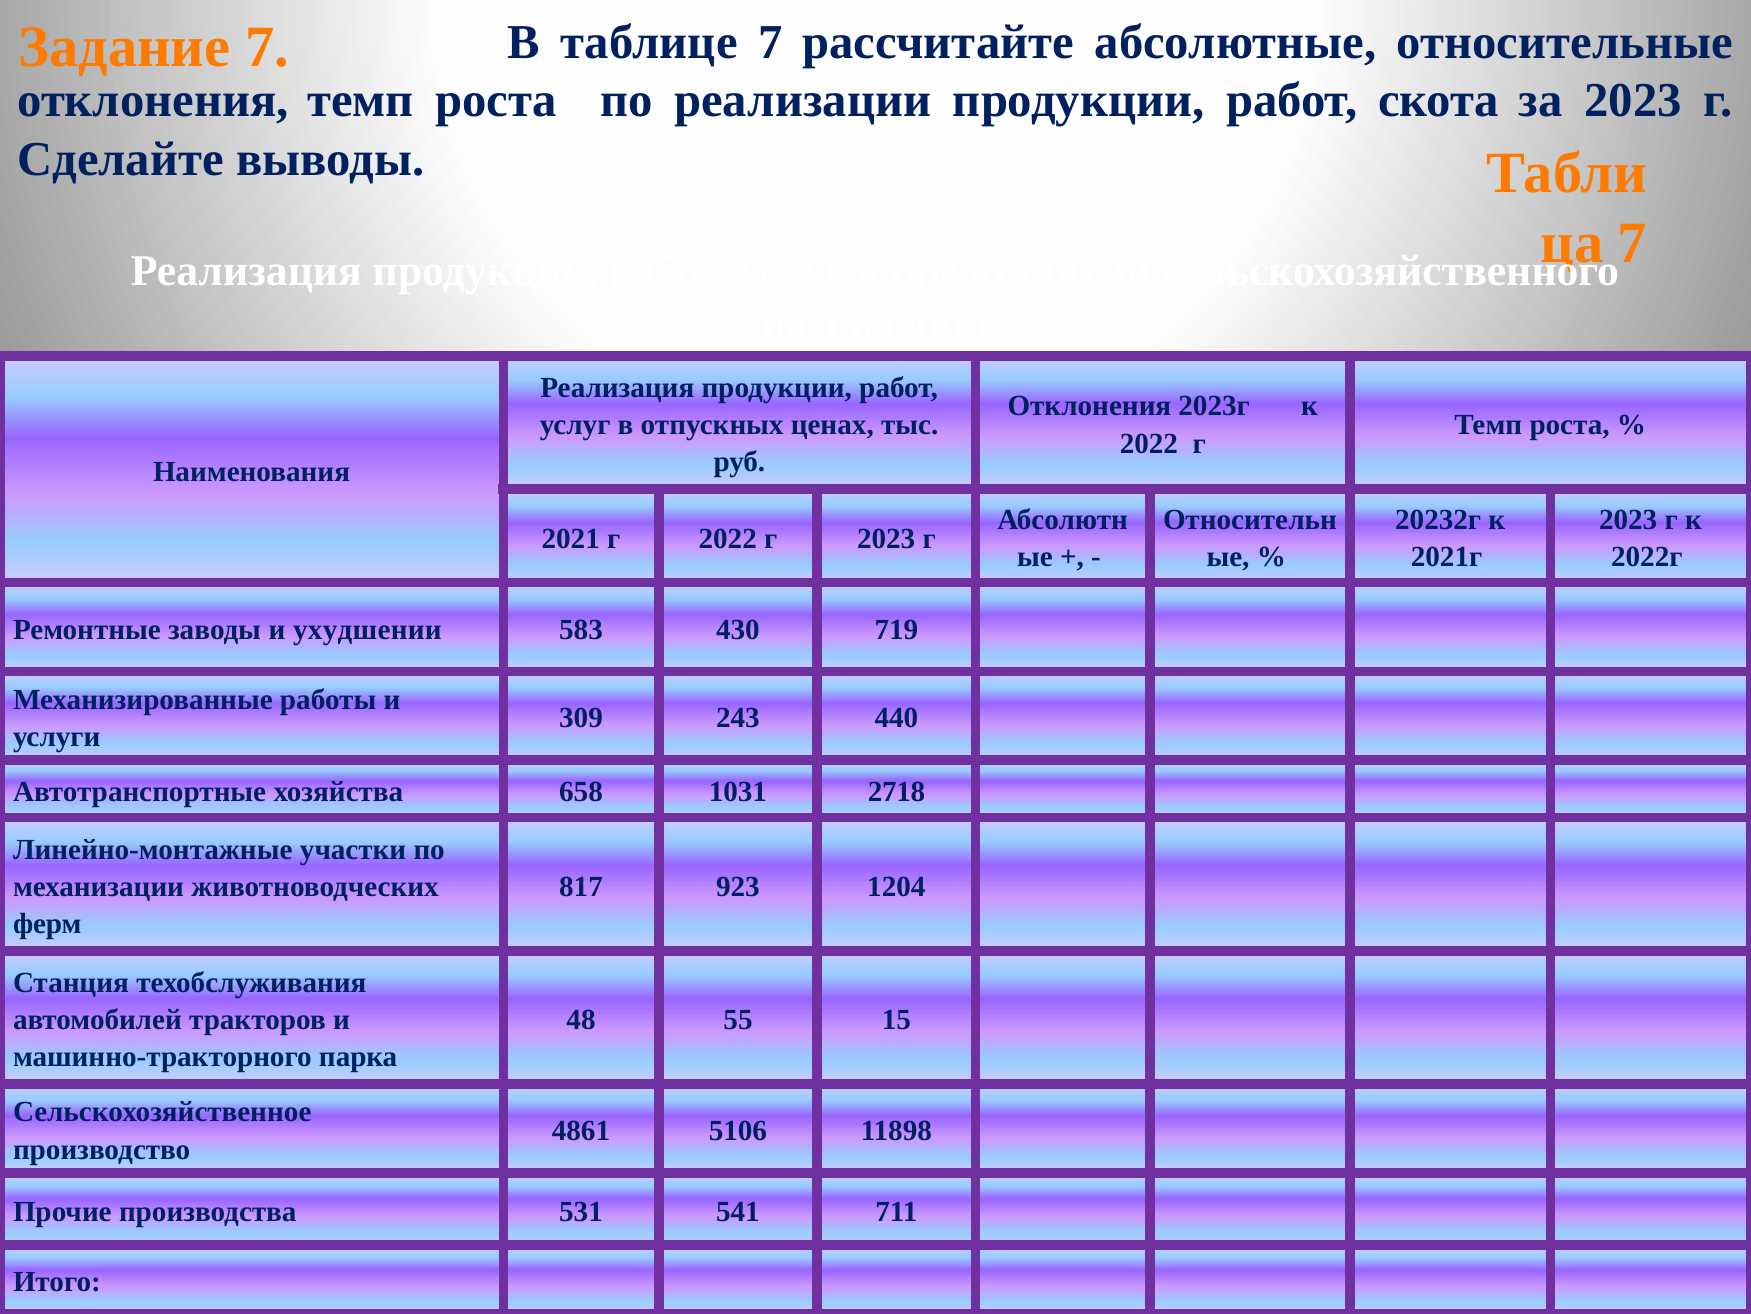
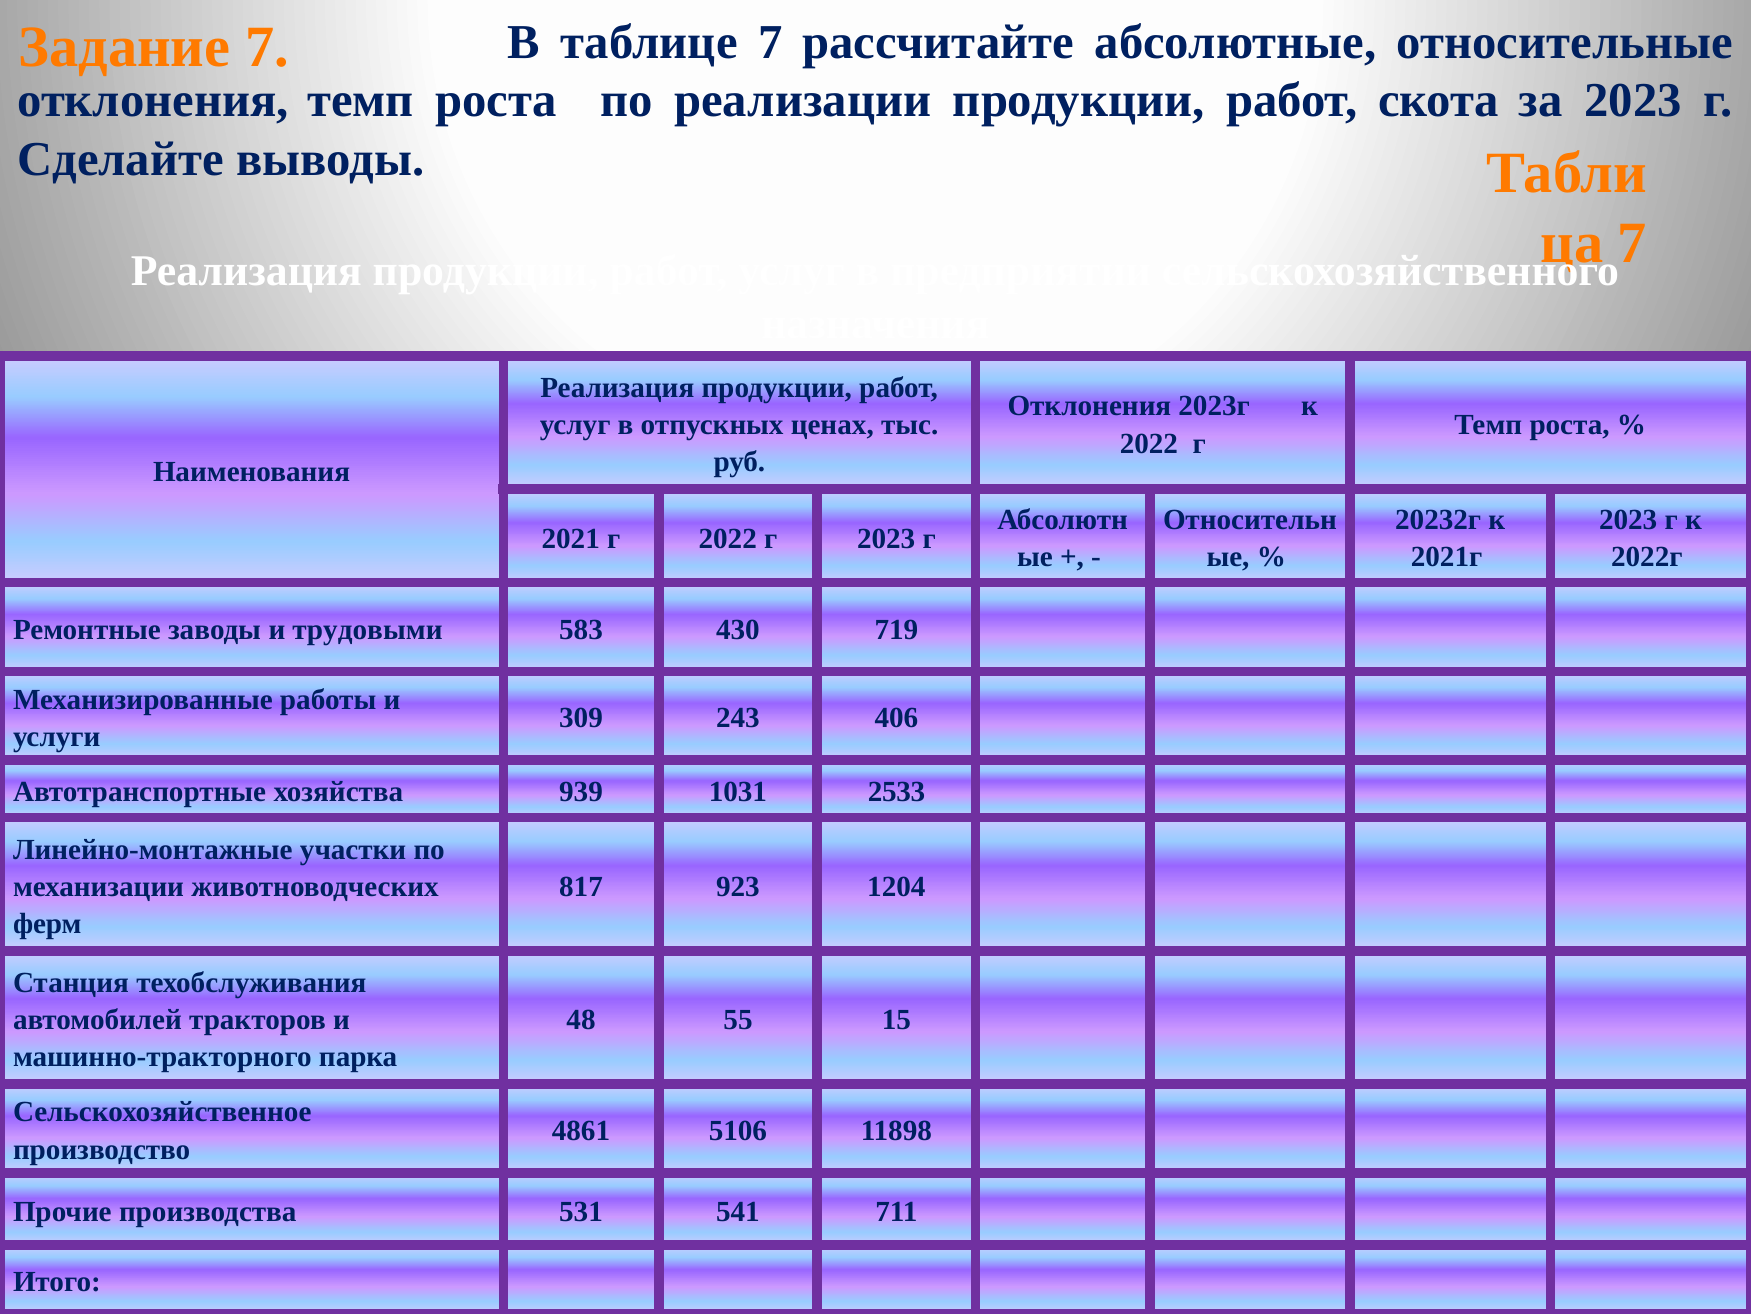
ухудшении: ухудшении -> трудовыми (368, 629)
440: 440 -> 406 (896, 718)
658: 658 -> 939 (581, 791)
2718: 2718 -> 2533 (897, 791)
